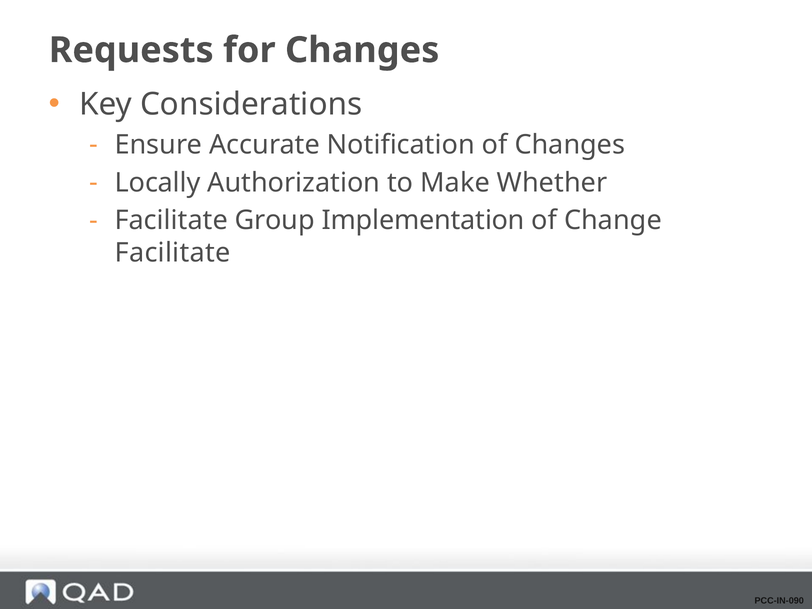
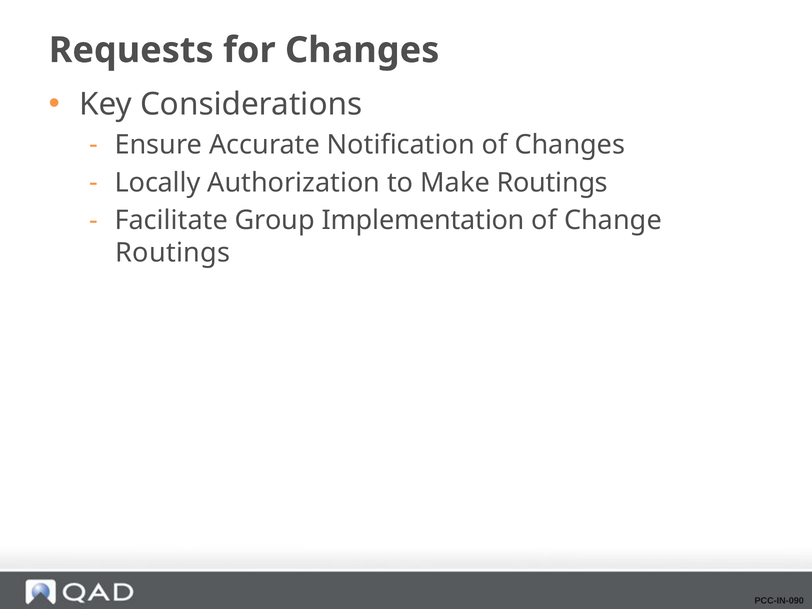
Make Whether: Whether -> Routings (552, 183)
Facilitate: Facilitate -> Routings (173, 253)
